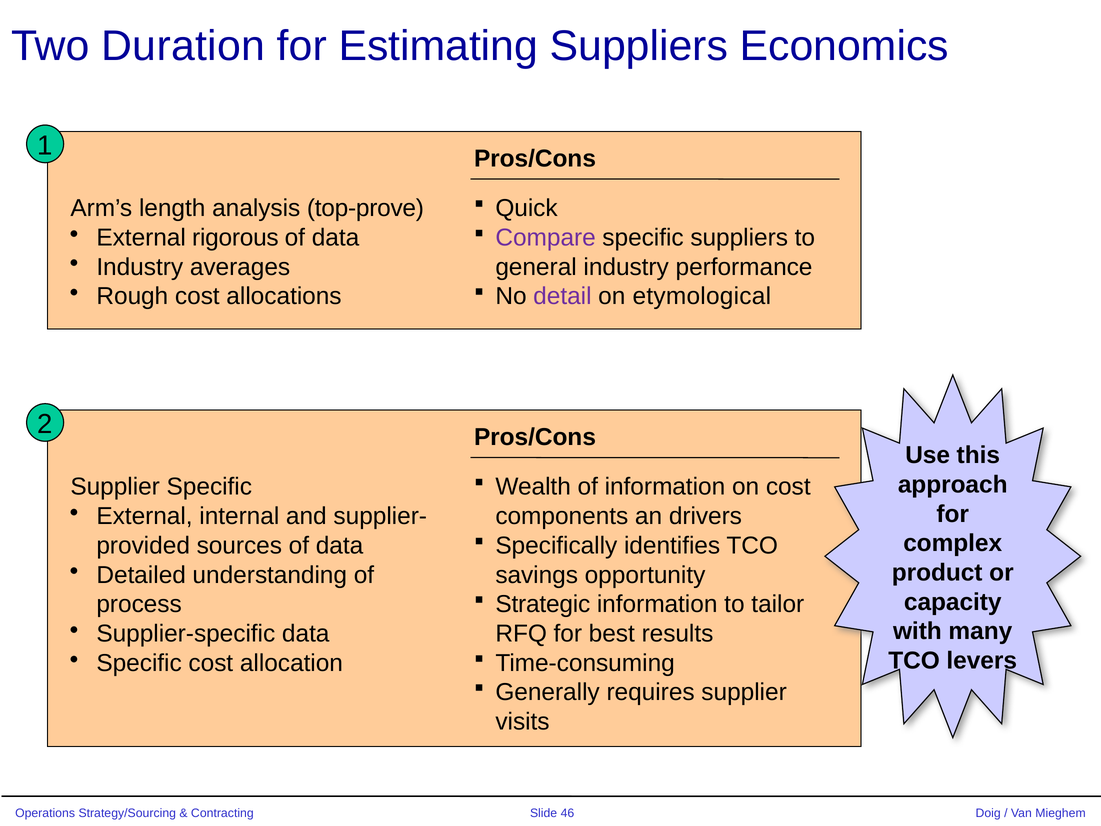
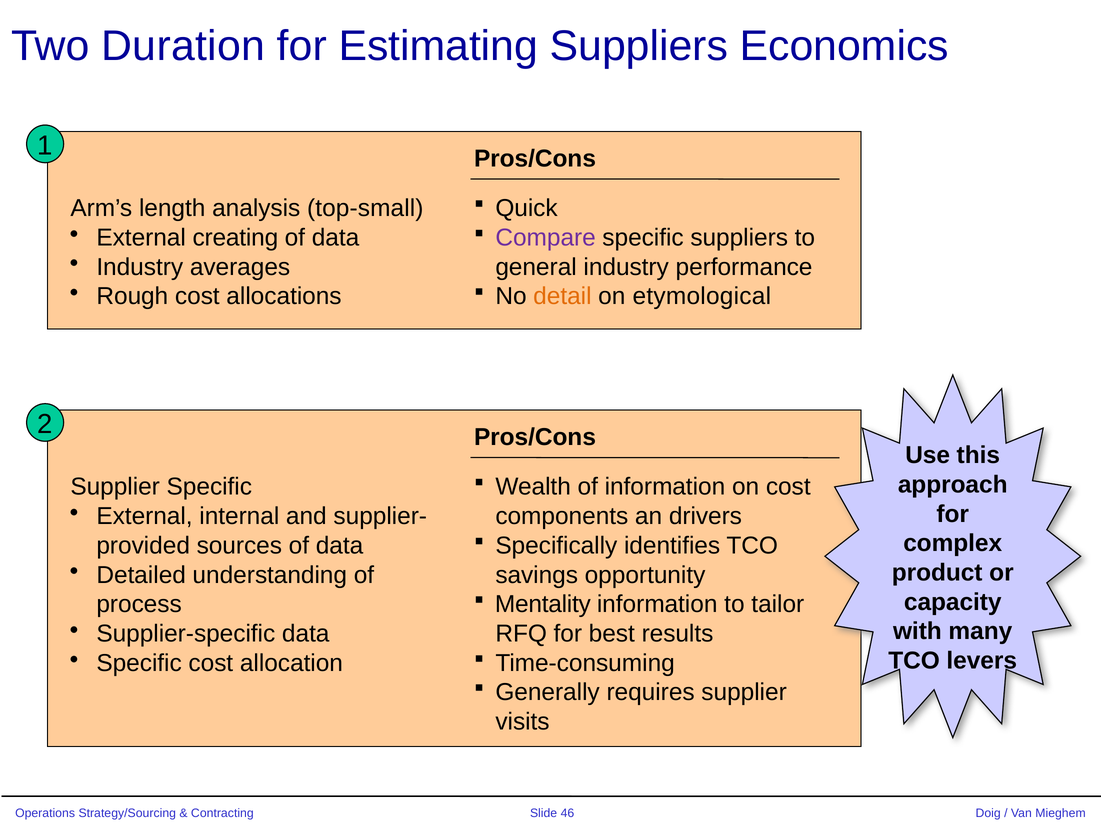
top-prove: top-prove -> top-small (365, 208)
rigorous: rigorous -> creating (235, 238)
detail colour: purple -> orange (562, 296)
Strategic: Strategic -> Mentality (543, 604)
